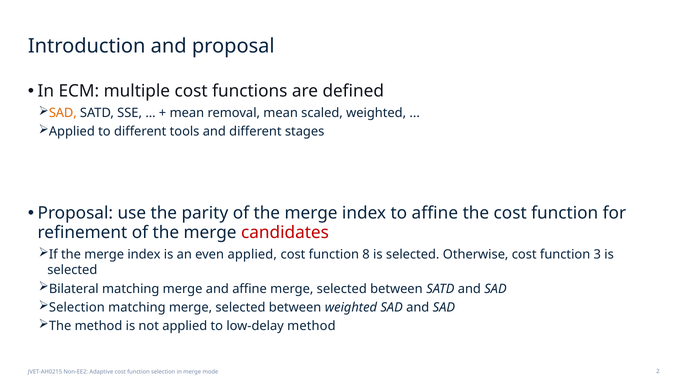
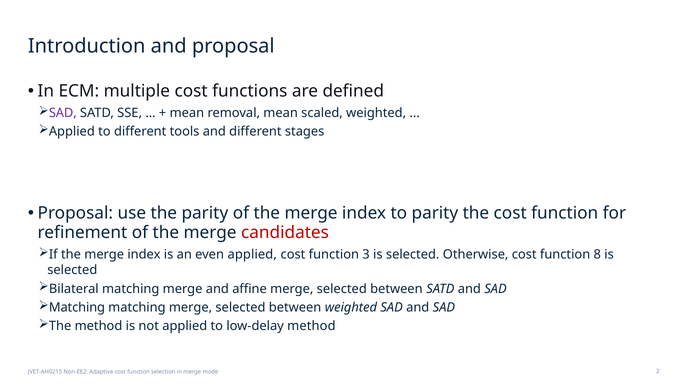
SAD colour: orange -> purple (63, 113)
to affine: affine -> parity (435, 213)
8: 8 -> 3 (366, 255)
3: 3 -> 8 (597, 255)
Selection: Selection -> Matching (77, 307)
